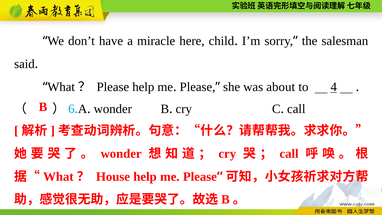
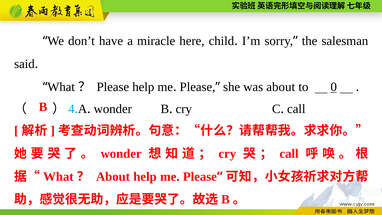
4: 4 -> 0 (334, 87)
6: 6 -> 4 (71, 109)
House: House -> About (113, 176)
